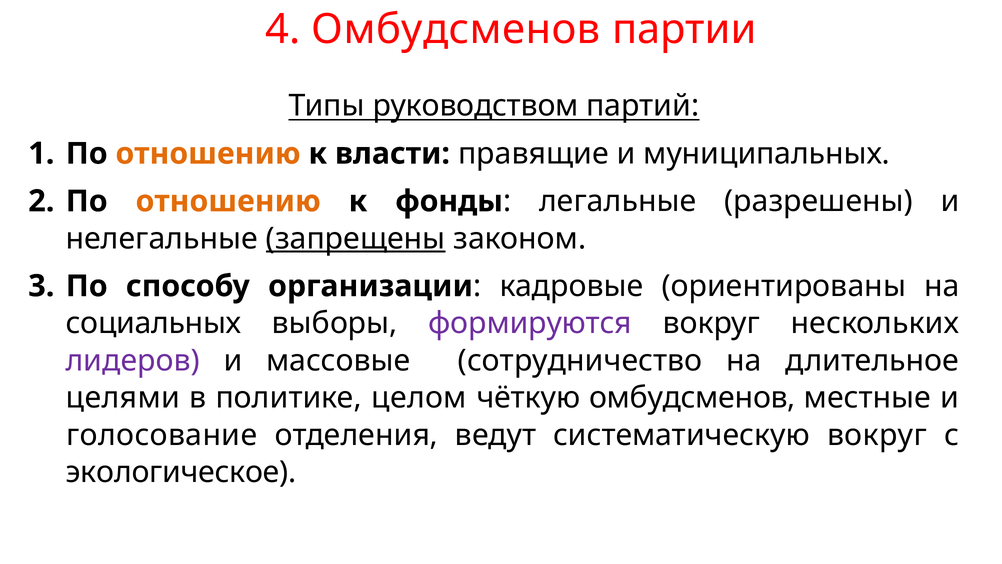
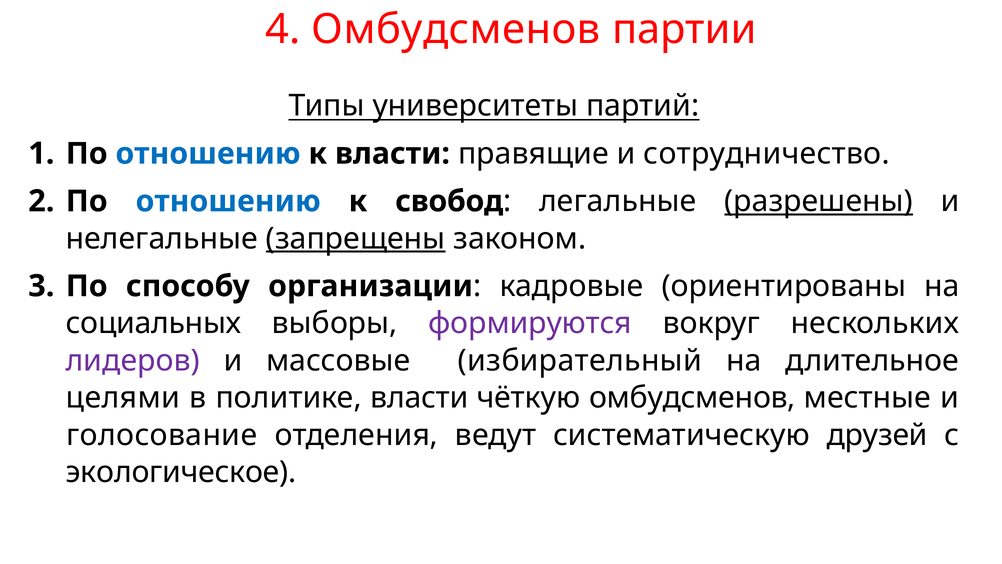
руководством: руководством -> университеты (475, 106)
отношению colour: orange -> blue (208, 154)
муниципальных: муниципальных -> сотрудничество (767, 154)
отношению colour: orange -> blue (228, 201)
фонды: фонды -> свобод (449, 201)
разрешены underline: none -> present (819, 201)
сотрудничество: сотрудничество -> избирательный (580, 360)
политике целом: целом -> власти (419, 398)
систематическую вокруг: вокруг -> друзей (877, 435)
